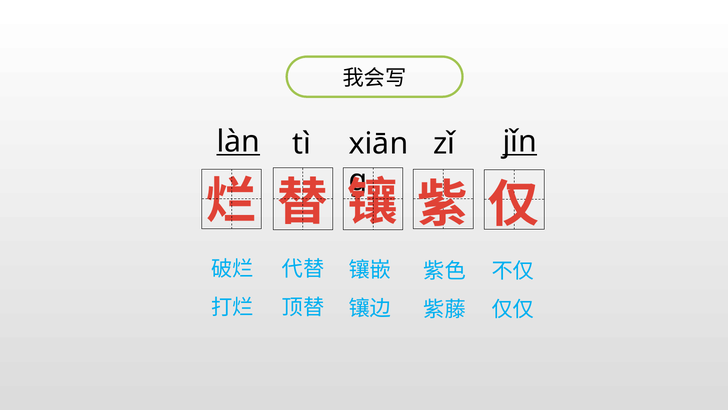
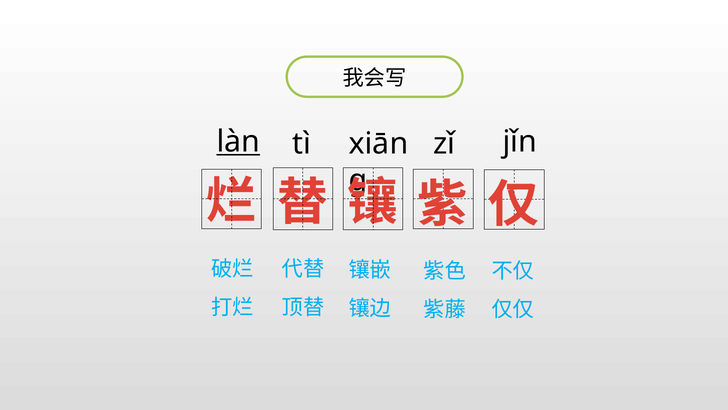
jǐn underline: present -> none (520, 141)
